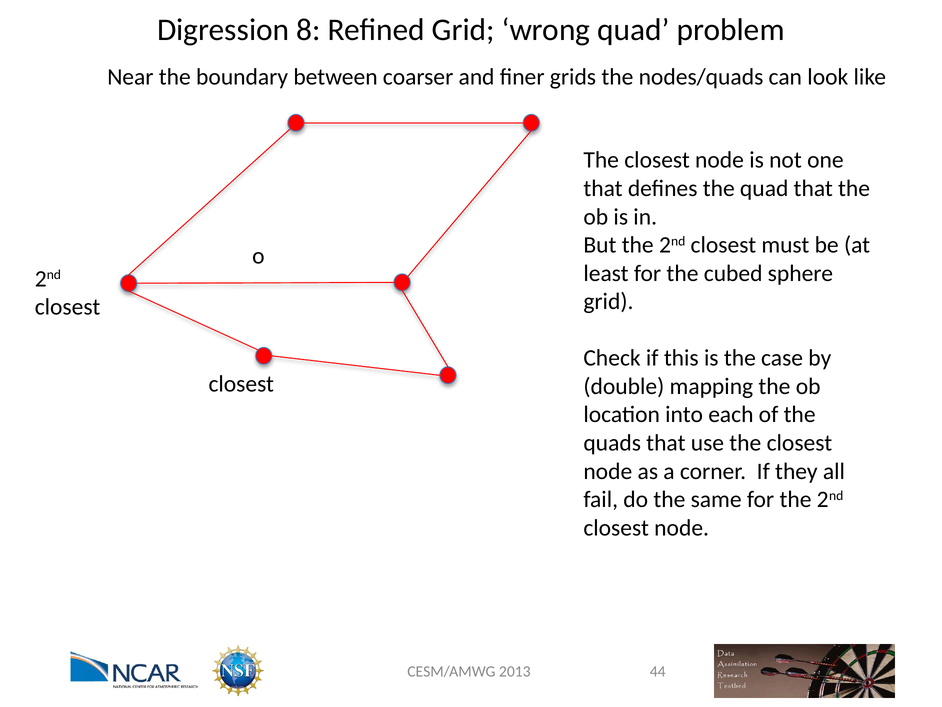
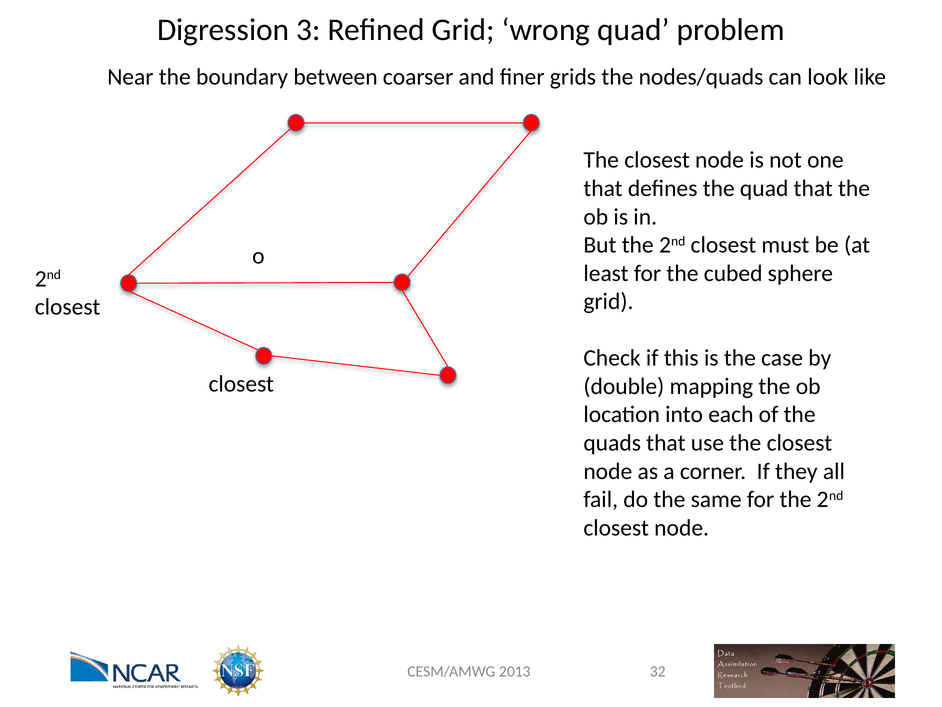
8: 8 -> 3 (308, 30)
44: 44 -> 32 (658, 671)
